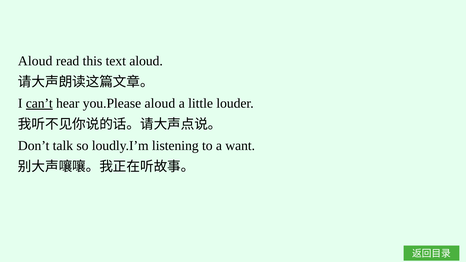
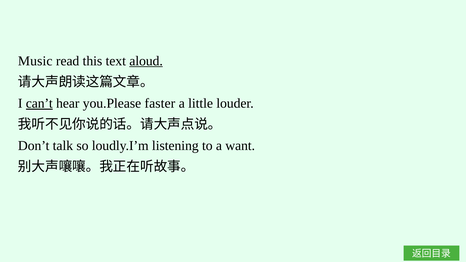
Aloud: Aloud -> Music (35, 61)
aloud underline: none -> present (146, 61)
you.Please aloud: aloud -> faster (160, 103)
